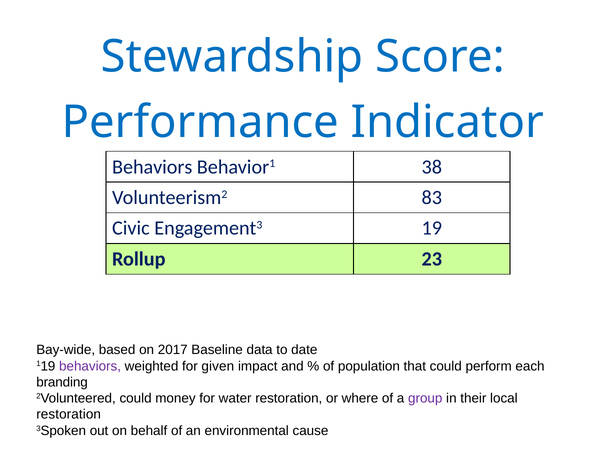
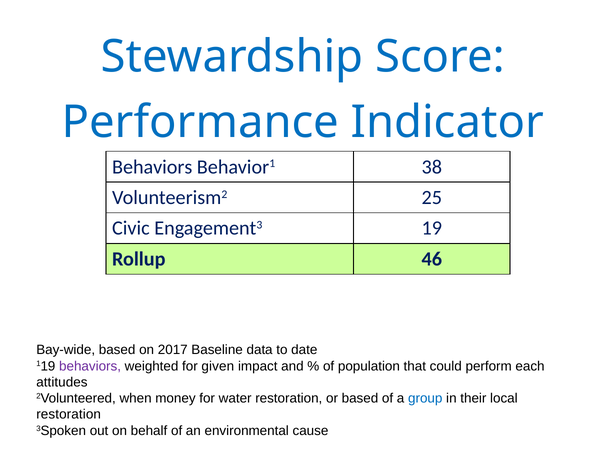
83: 83 -> 25 (432, 198)
23: 23 -> 46 (432, 259)
branding: branding -> attitudes (62, 383)
2Volunteered could: could -> when (136, 399)
or where: where -> based (360, 399)
group colour: purple -> blue (425, 399)
